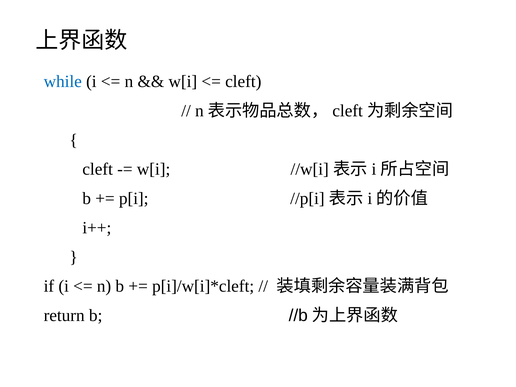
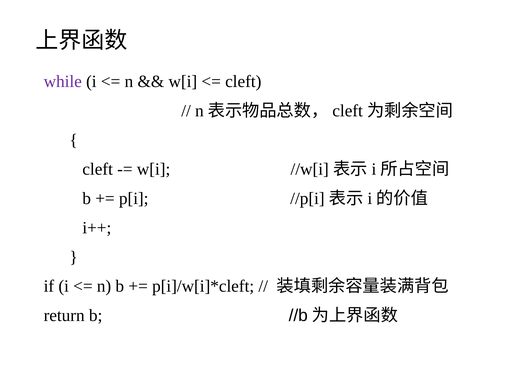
while colour: blue -> purple (63, 82)
